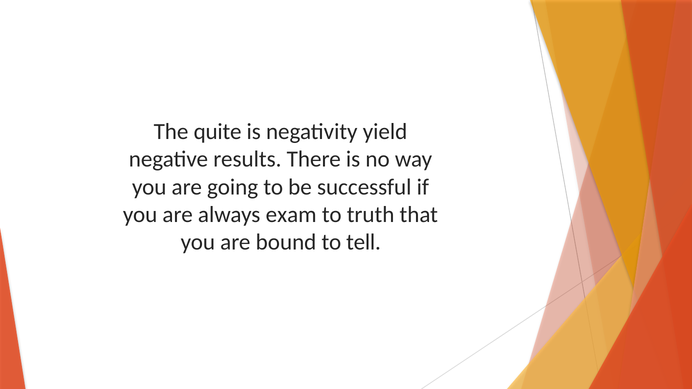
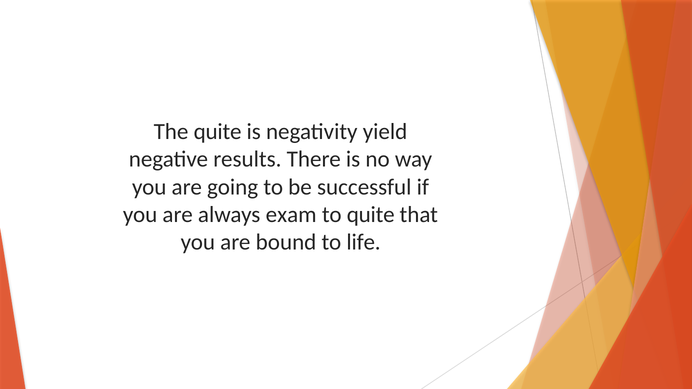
to truth: truth -> quite (371, 215)
tell: tell -> life (364, 243)
